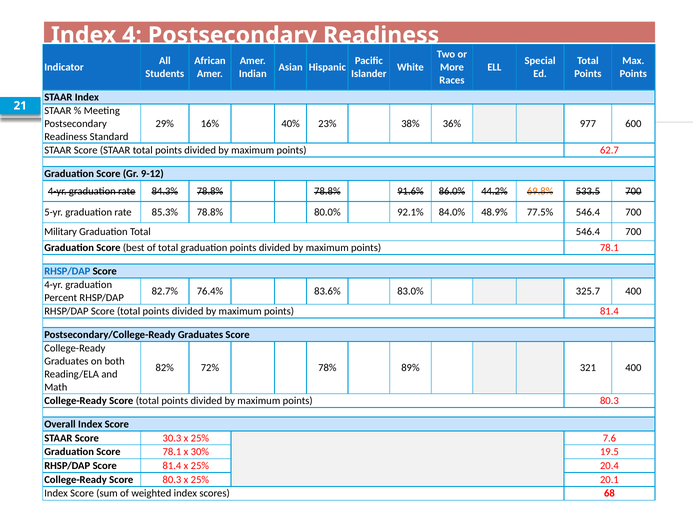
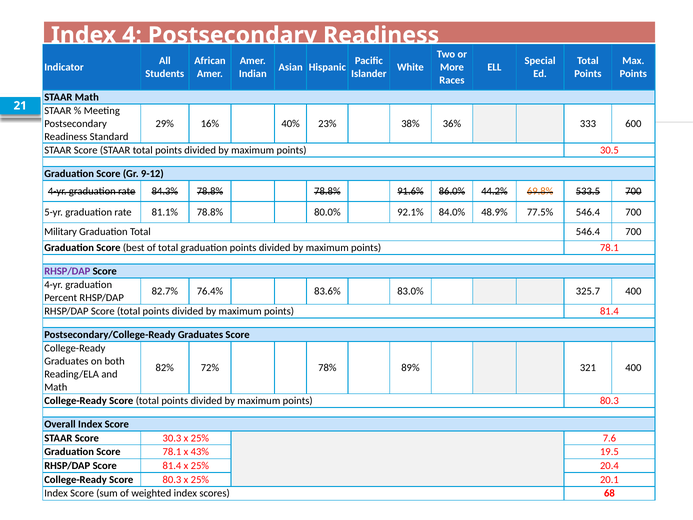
STAAR Index: Index -> Math (87, 97)
977: 977 -> 333 (588, 124)
62.7: 62.7 -> 30.5 (609, 150)
85.3%: 85.3% -> 81.1% (165, 212)
RHSP/DAP colour: blue -> purple (67, 271)
30%: 30% -> 43% (200, 452)
